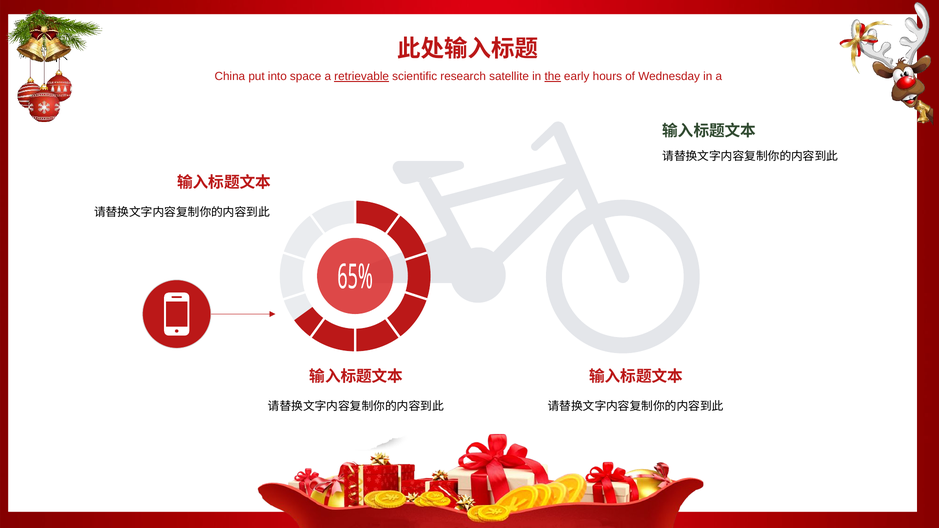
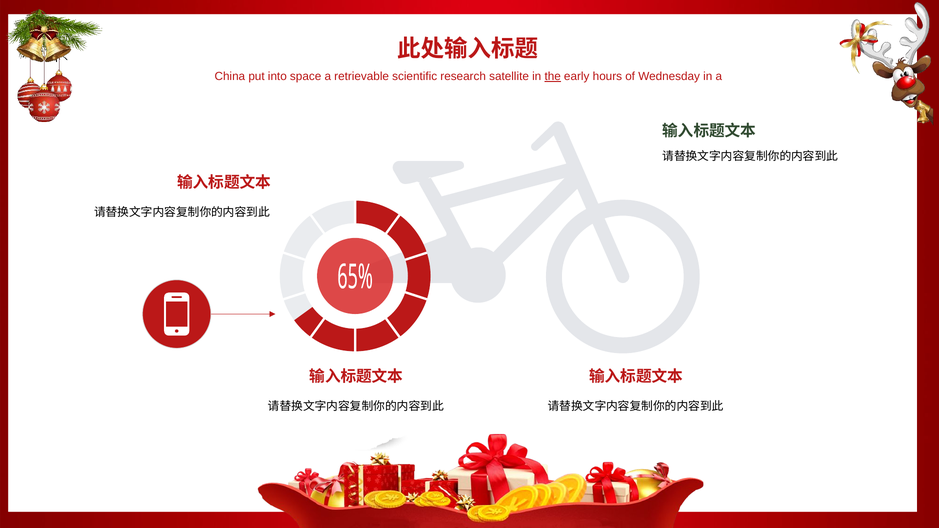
retrievable underline: present -> none (362, 77)
